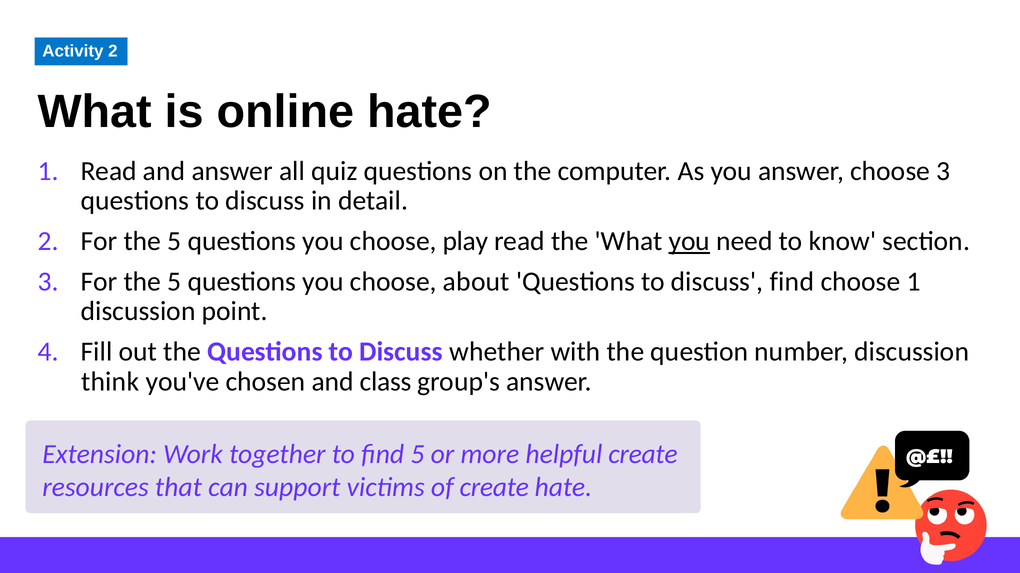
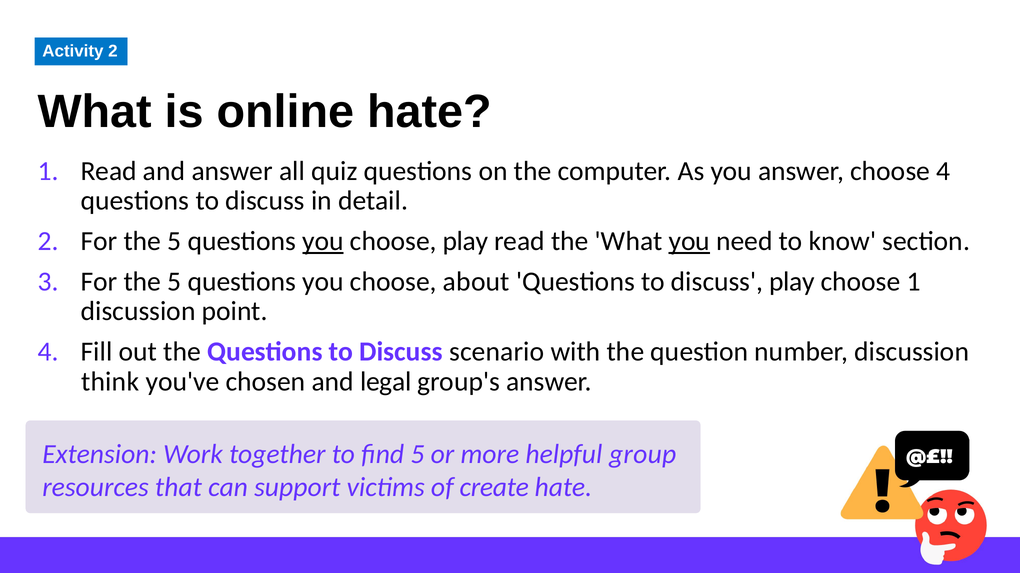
choose 3: 3 -> 4 (943, 171)
you underline: none -> present (323, 242)
discuss find: find -> play (792, 282)
whether: whether -> scenario (497, 352)
class: class -> legal (386, 382)
helpful create: create -> group (643, 454)
